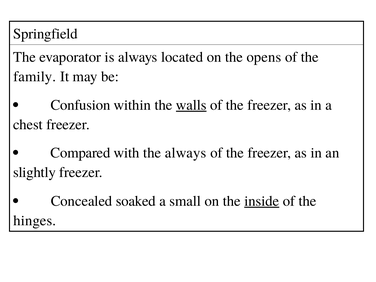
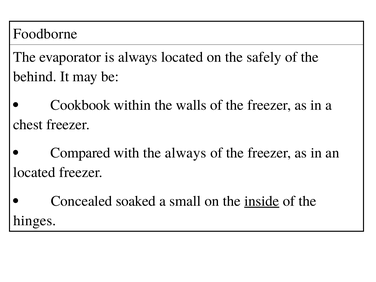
Springfield: Springfield -> Foodborne (45, 34)
opens: opens -> safely (264, 57)
family: family -> behind (35, 77)
Confusion: Confusion -> Cookbook (80, 105)
walls underline: present -> none (191, 105)
slightly: slightly -> located (34, 172)
